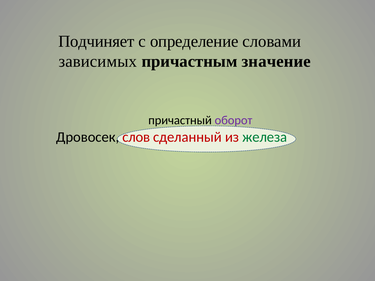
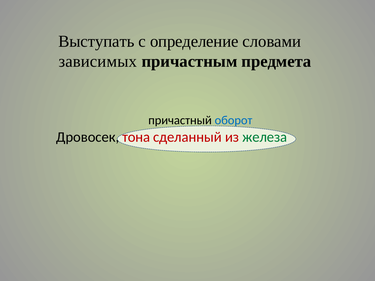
Подчиняет: Подчиняет -> Выступать (96, 41)
значение: значение -> предмета (276, 61)
оборот colour: purple -> blue (234, 120)
слов: слов -> тона (136, 137)
